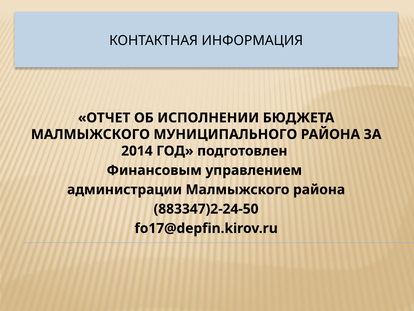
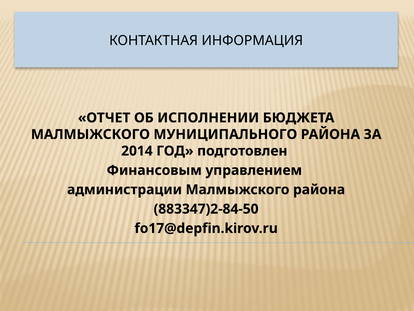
883347)2-24-50: 883347)2-24-50 -> 883347)2-84-50 (206, 209)
